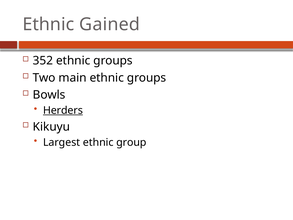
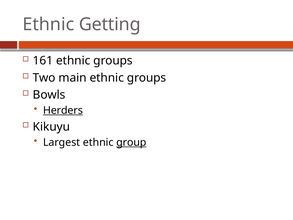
Gained: Gained -> Getting (110, 24)
352: 352 -> 161 (43, 61)
group underline: none -> present (131, 142)
